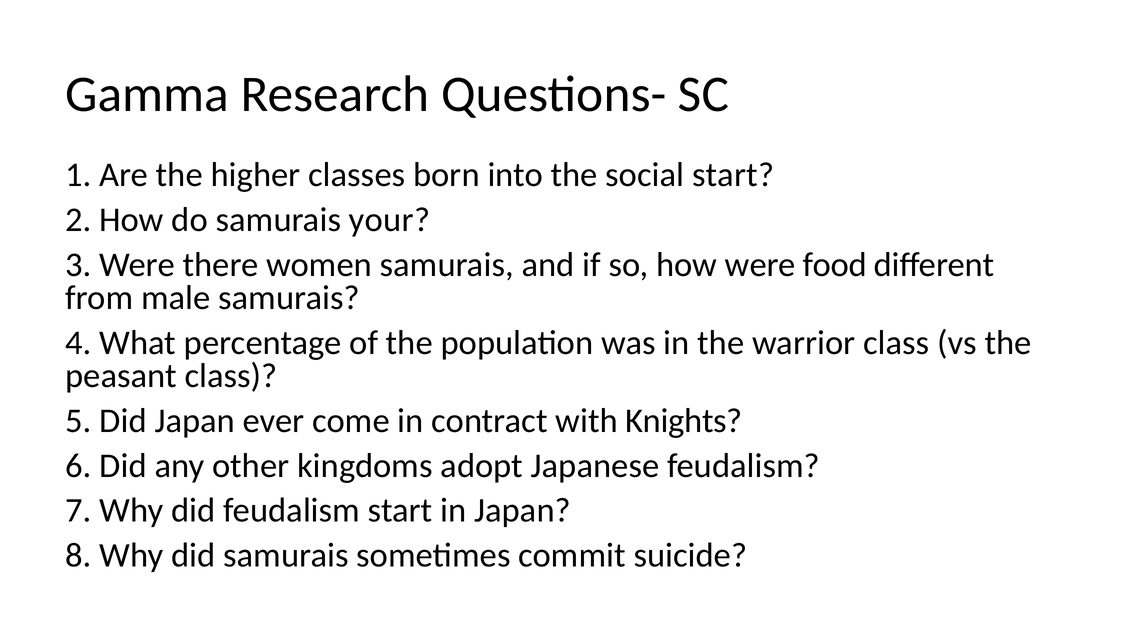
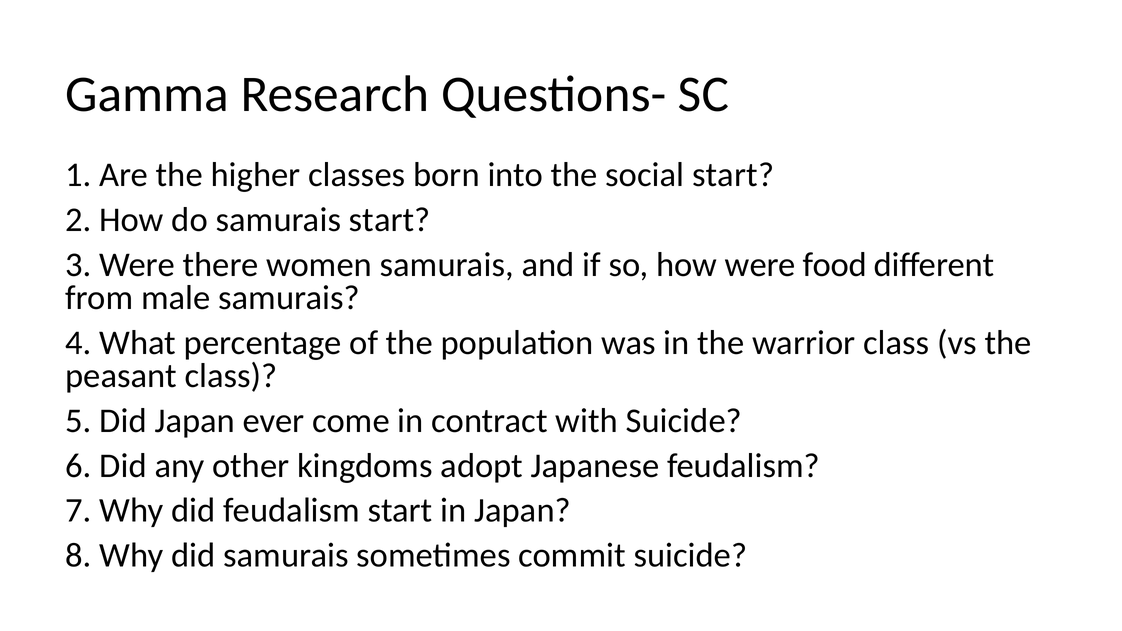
samurais your: your -> start (390, 220)
with Knights: Knights -> Suicide (684, 421)
